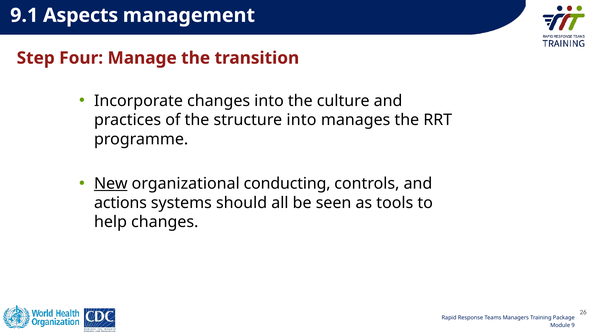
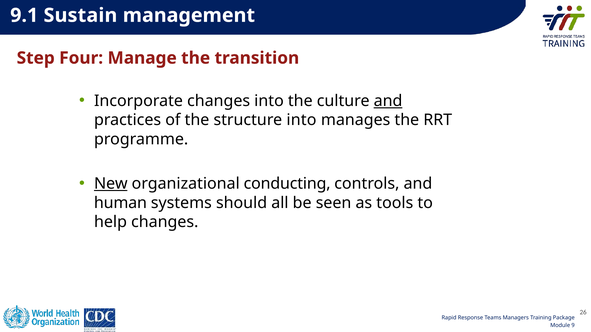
Aspects: Aspects -> Sustain (80, 15)
and underline: none -> present (388, 101)
actions: actions -> human (120, 203)
